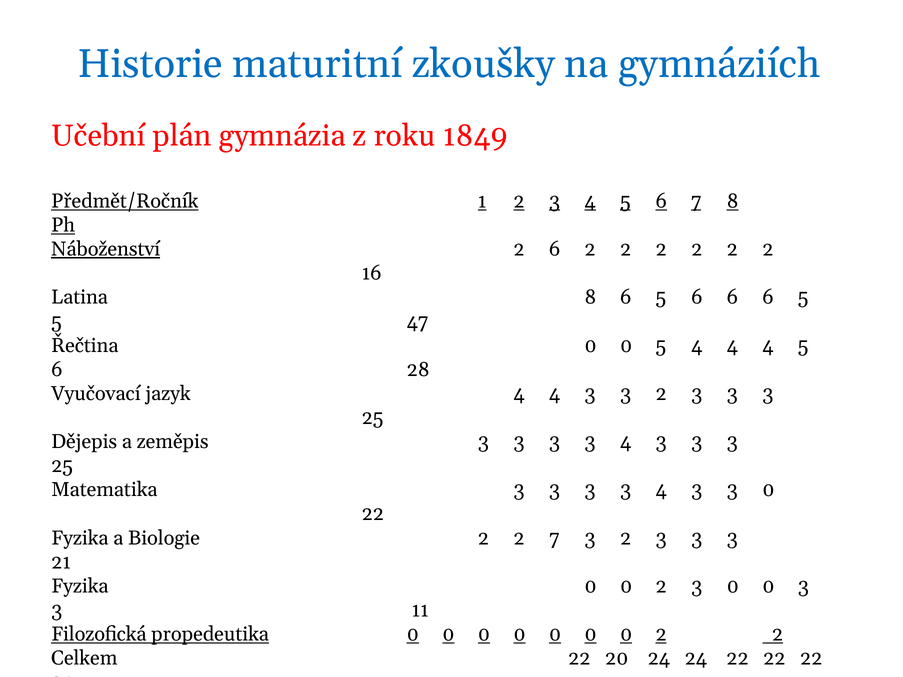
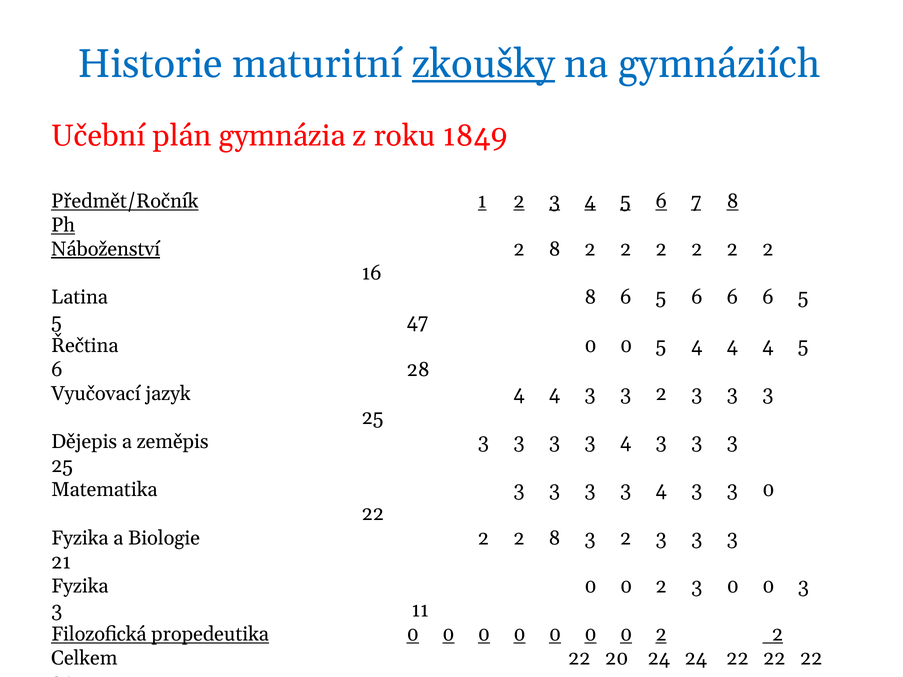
zkoušky underline: none -> present (483, 64)
6: 6 -> 8 (555, 249)
2 2 7: 7 -> 8 (555, 538)
